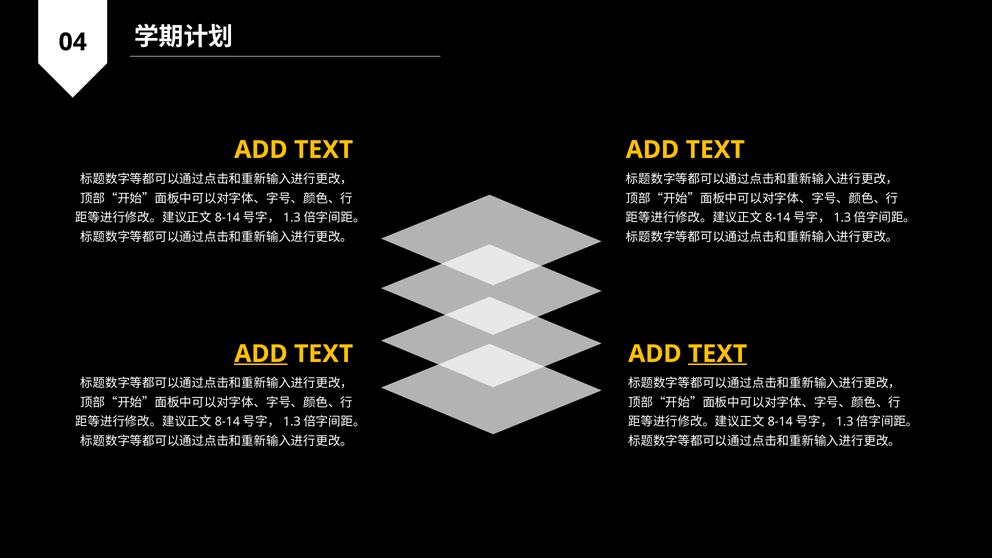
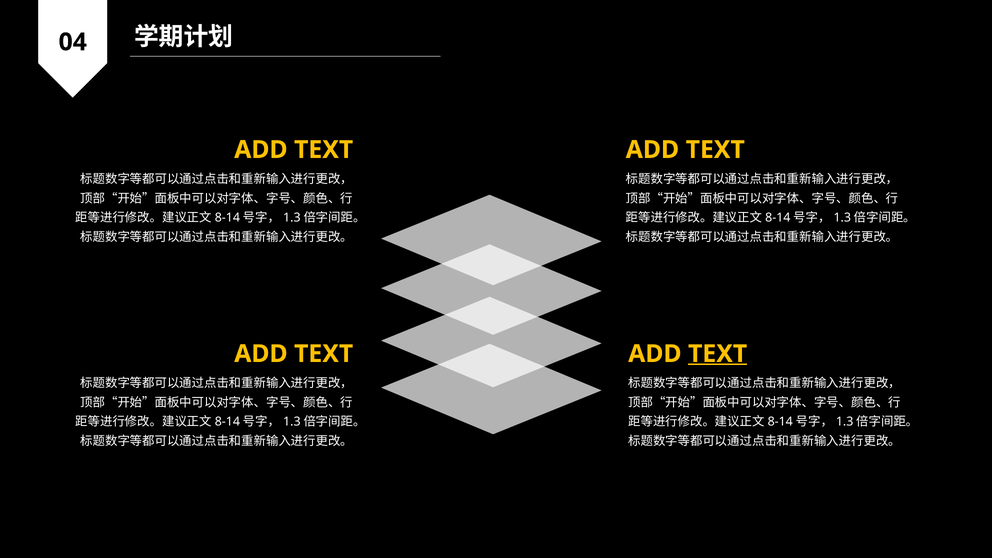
ADD underline: present -> none (261, 354)
